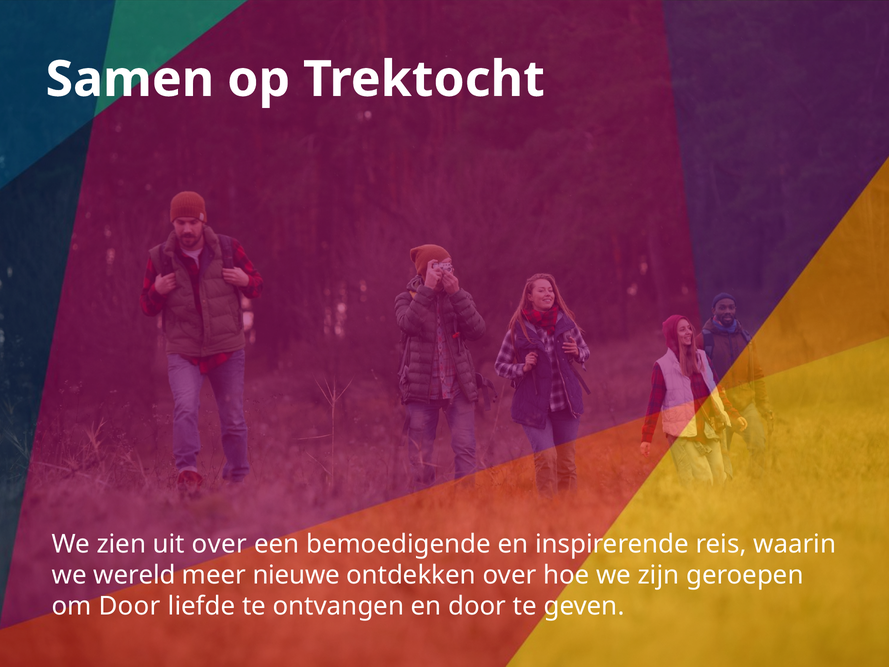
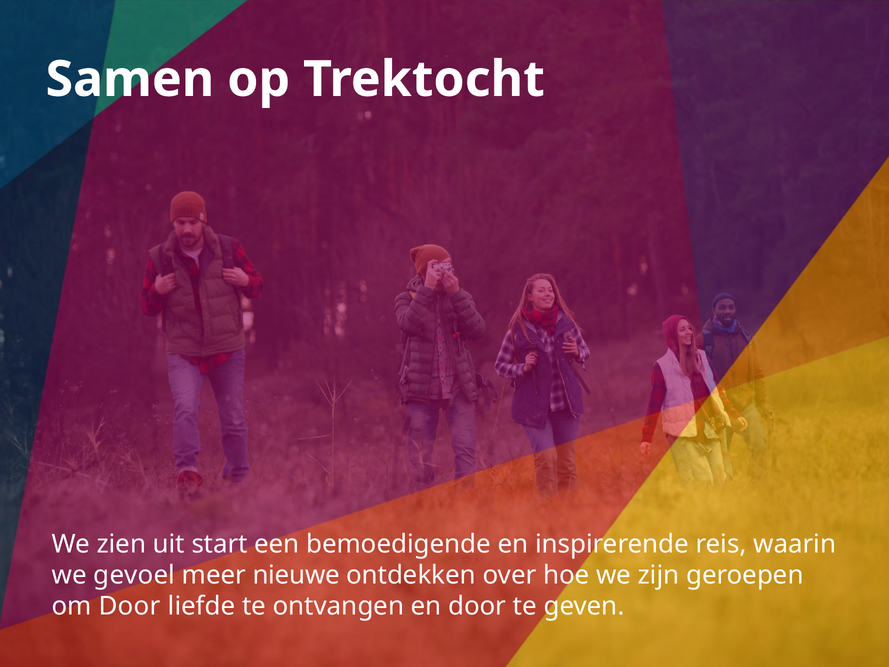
uit over: over -> start (220, 544)
wereld: wereld -> gevoel (134, 575)
